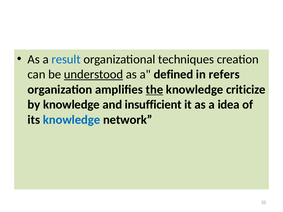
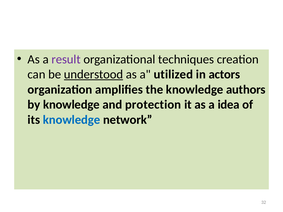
result colour: blue -> purple (66, 59)
defined: defined -> utilized (173, 74)
refers: refers -> actors (224, 74)
the underline: present -> none (154, 90)
criticize: criticize -> authors (246, 90)
insufficient: insufficient -> protection (153, 105)
